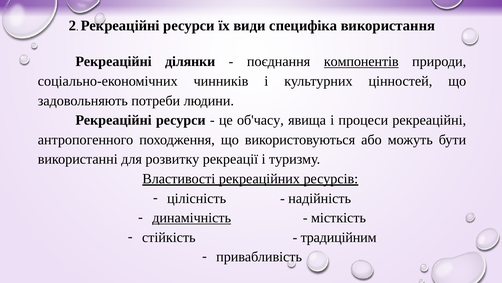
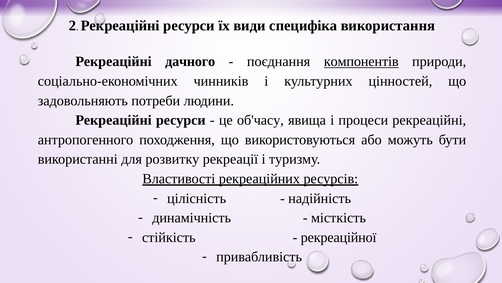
ділянки: ділянки -> дачного (190, 61)
динамічність underline: present -> none (192, 217)
традиційним: традиційним -> рекреаційної (339, 237)
